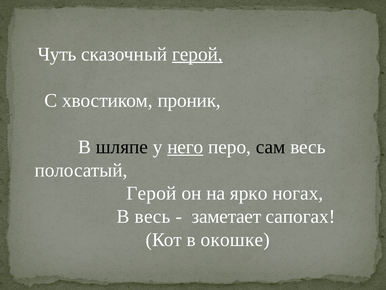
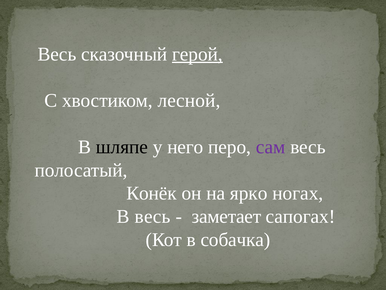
Чуть: Чуть -> Весь (57, 54)
проник: проник -> лесной (189, 100)
него underline: present -> none (185, 147)
сам colour: black -> purple (271, 147)
Герой: Герой -> Конёк (152, 193)
окошке: окошке -> собачка (235, 239)
